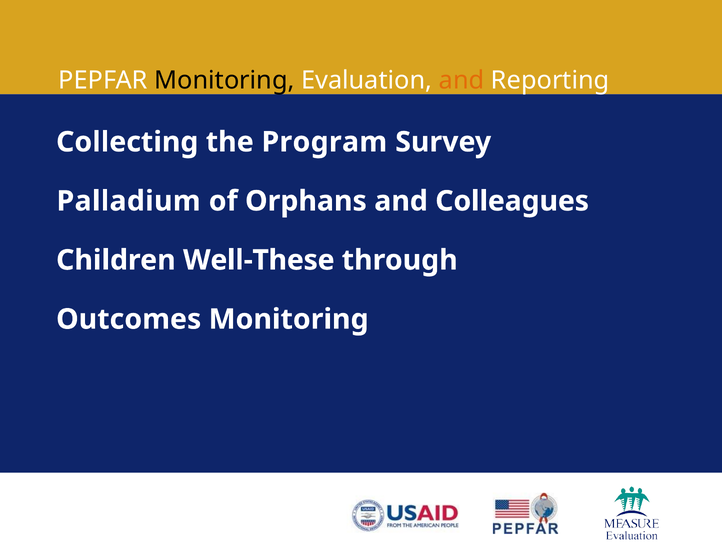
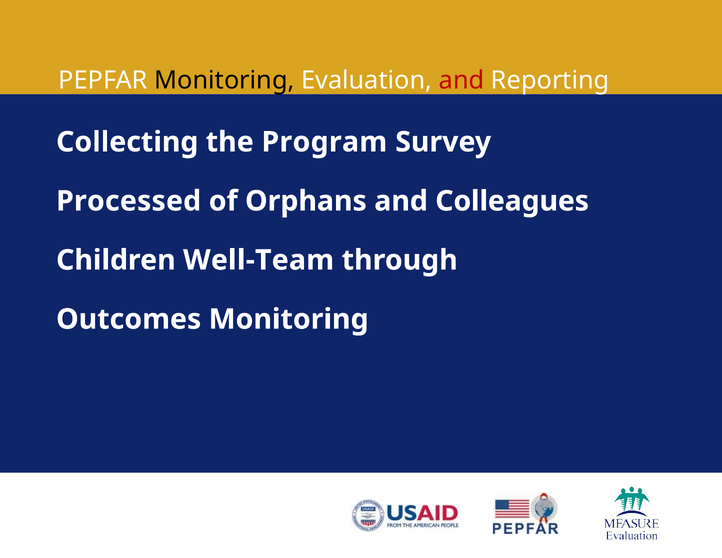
and colour: orange -> red (462, 80)
Palladium: Palladium -> Processed (129, 201)
Well-These: Well-These -> Well-Team (259, 260)
